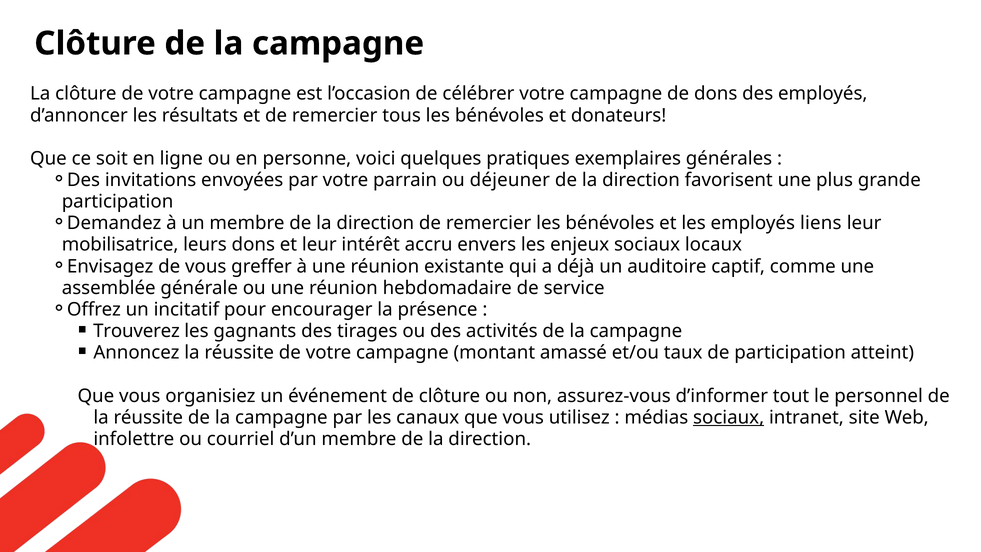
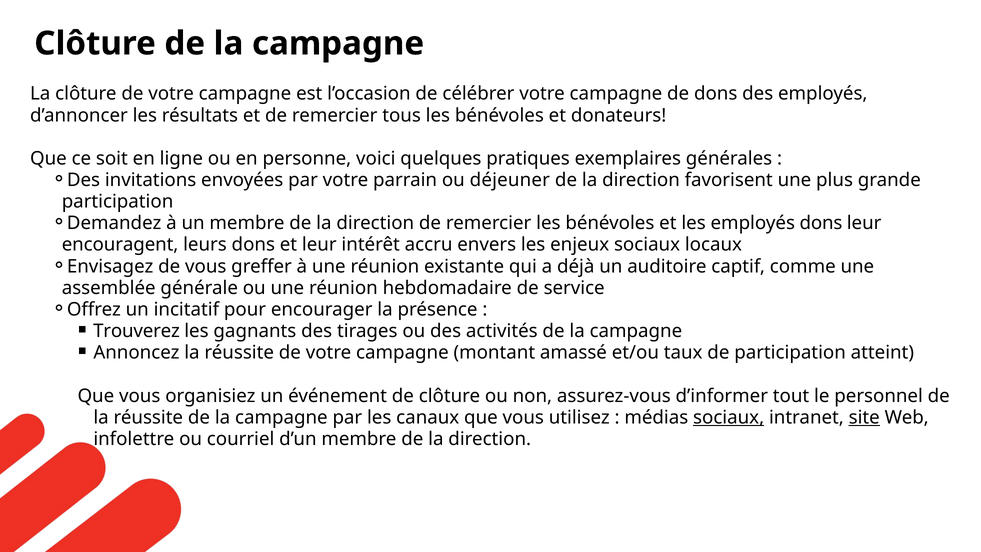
employés liens: liens -> dons (821, 223)
mobilisatrice: mobilisatrice -> encouragent (120, 245)
site underline: none -> present (864, 417)
